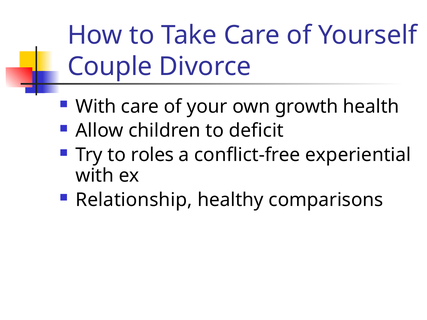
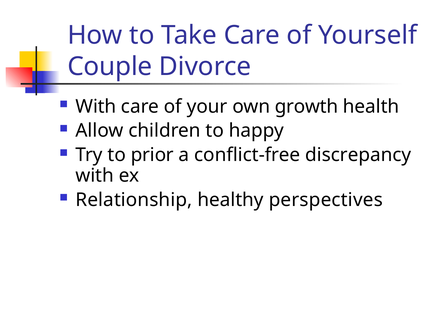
deficit: deficit -> happy (256, 131)
roles: roles -> prior (152, 155)
experiential: experiential -> discrepancy (358, 155)
comparisons: comparisons -> perspectives (326, 200)
